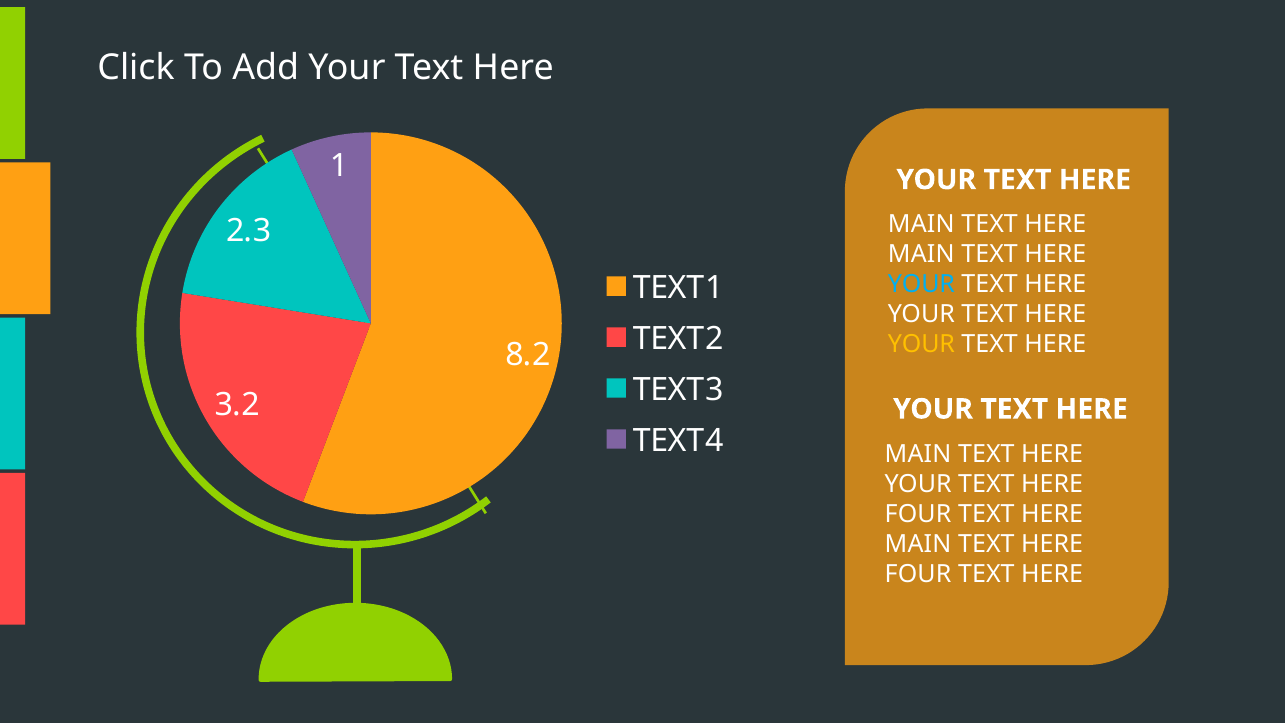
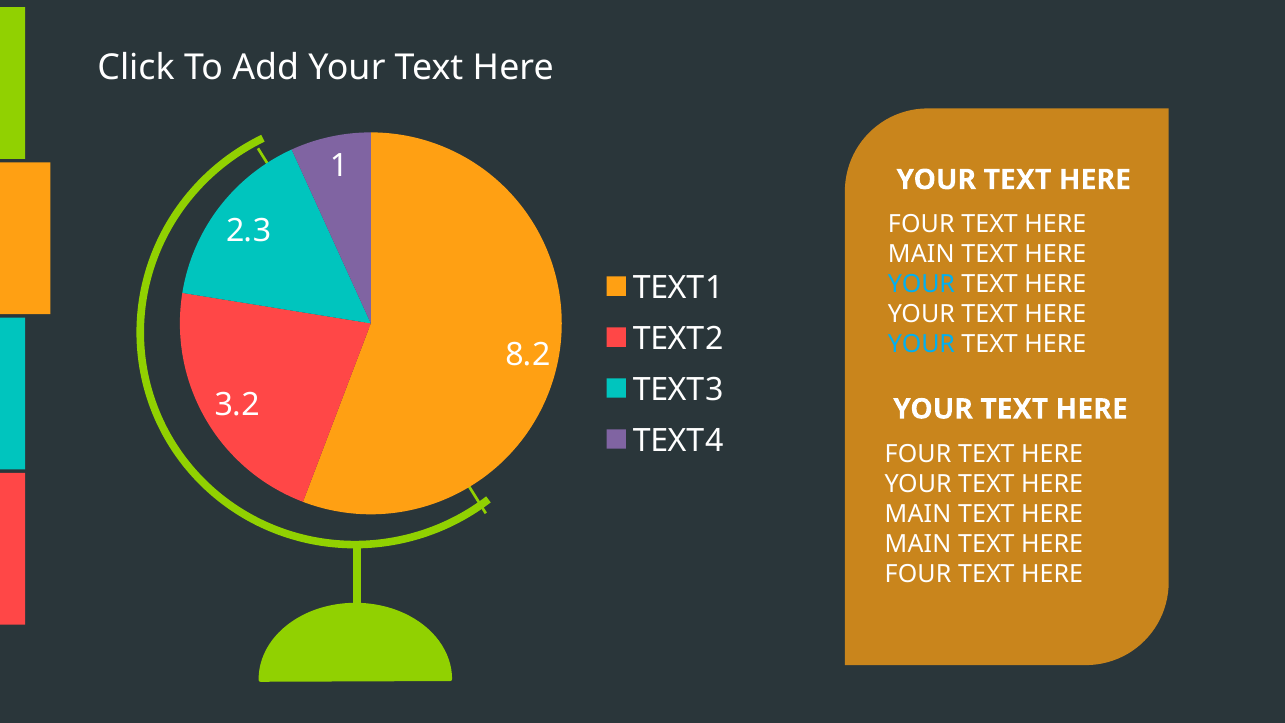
MAIN: MAIN -> FOUR (921, 224)
YOUR colour: yellow -> light blue (921, 344)
MAIN: MAIN -> FOUR (918, 454)
FOUR: FOUR -> MAIN (918, 514)
